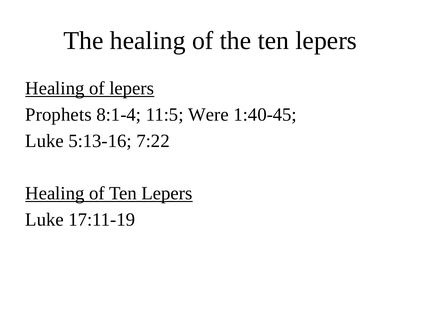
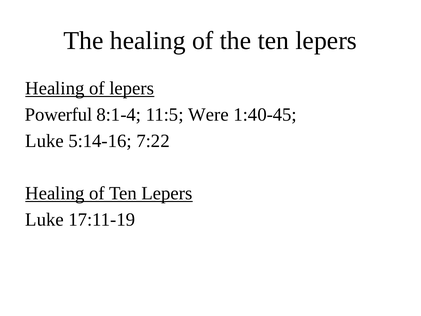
Prophets: Prophets -> Powerful (59, 115)
5:13-16: 5:13-16 -> 5:14-16 (100, 141)
